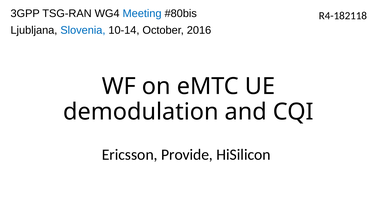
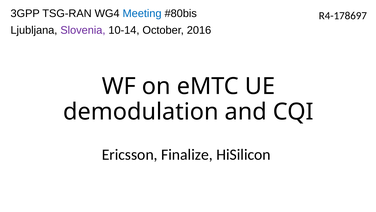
R4-182118: R4-182118 -> R4-178697 (343, 16)
Slovenia colour: blue -> purple (83, 30)
Provide: Provide -> Finalize (187, 154)
